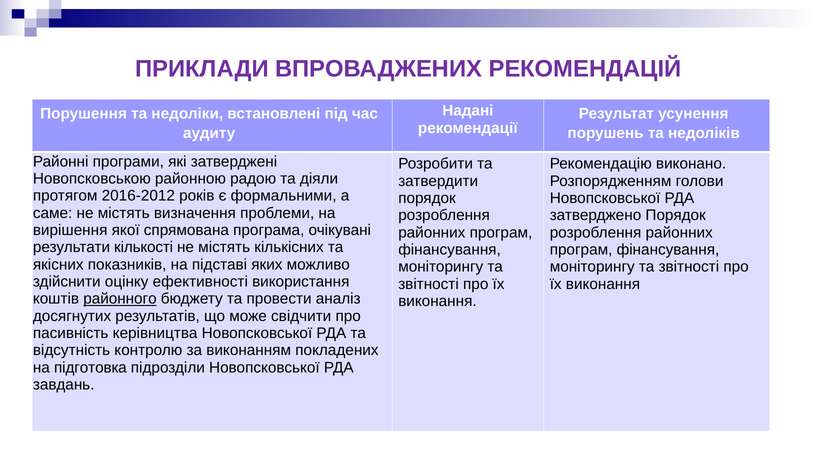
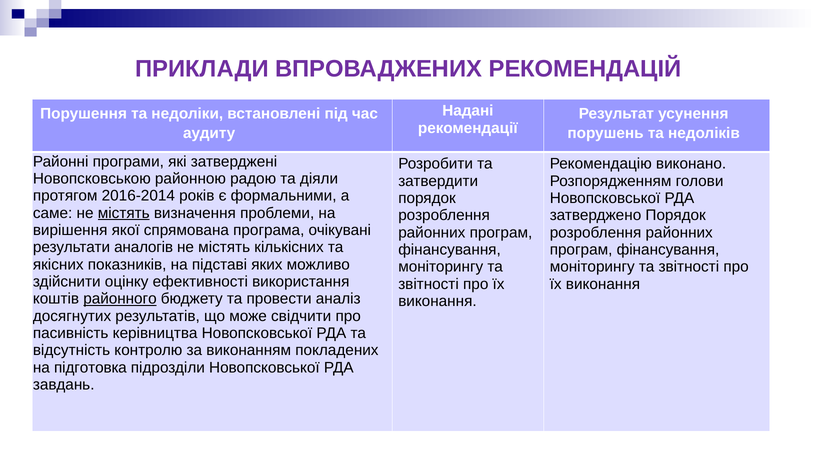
2016-2012: 2016-2012 -> 2016-2014 (138, 196)
містять underline: none -> present (124, 213)
кількості: кількості -> аналогів (144, 247)
